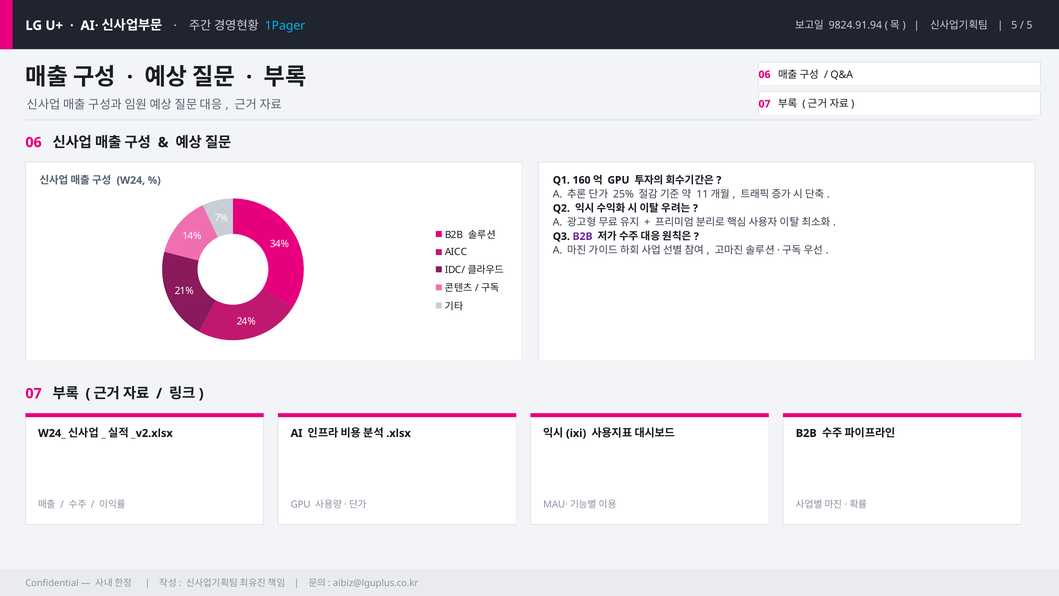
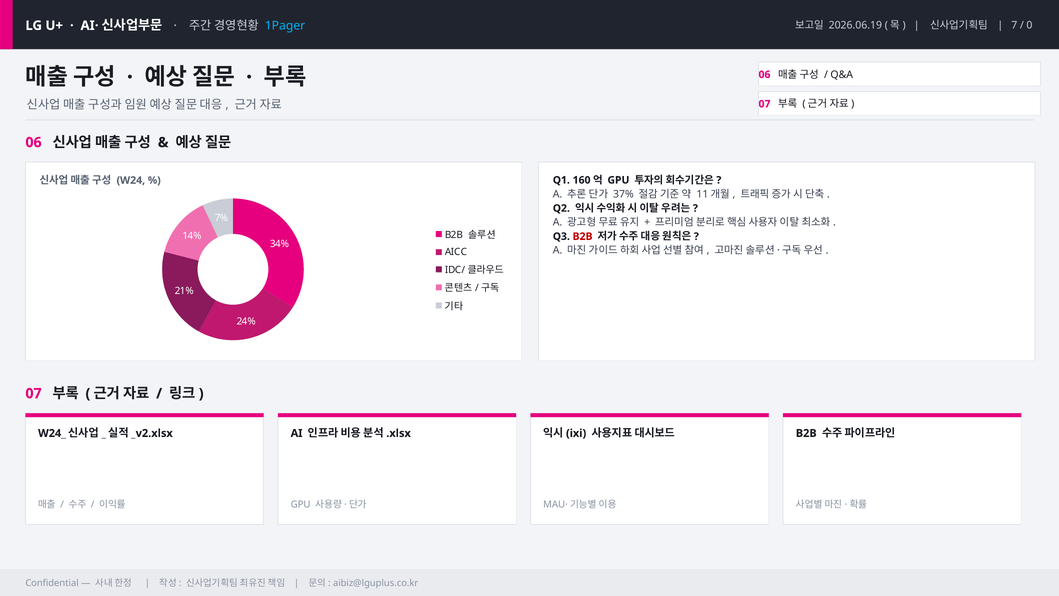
9824.91.94: 9824.91.94 -> 2026.06.19 (855, 25)
5: 5 -> 7 (1014, 25)
5: 5 -> 0 (1029, 25)
25%: 25% -> 37% (623, 194)
B2B colour: purple -> red (583, 236)
